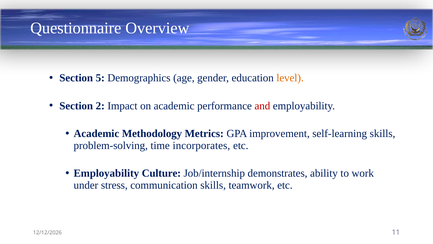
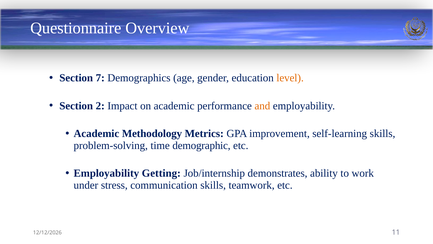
5: 5 -> 7 (100, 78)
and colour: red -> orange (262, 106)
incorporates: incorporates -> demographic (201, 145)
Culture: Culture -> Getting (161, 173)
